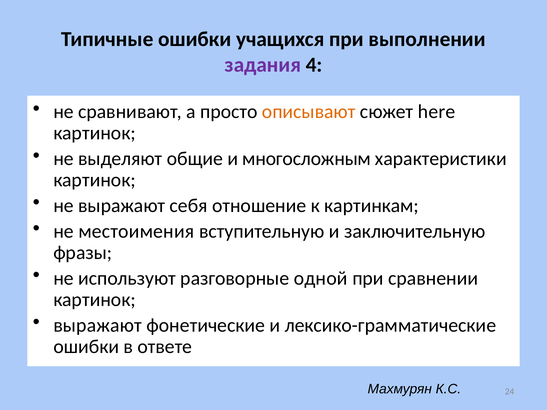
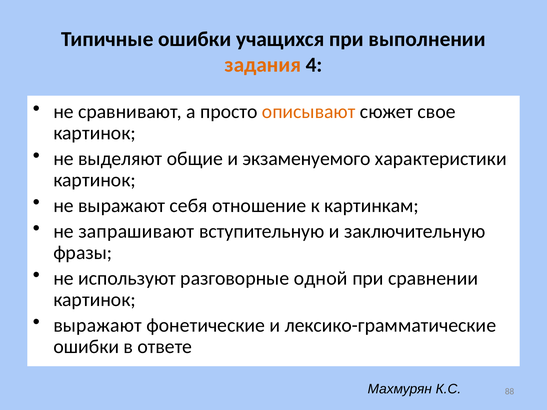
задания colour: purple -> orange (263, 65)
here: here -> свое (437, 112)
многосложным: многосложным -> экзаменуемого (307, 159)
местоимения: местоимения -> запрашивают (136, 231)
24: 24 -> 88 (510, 392)
